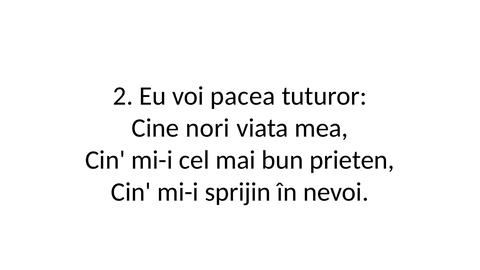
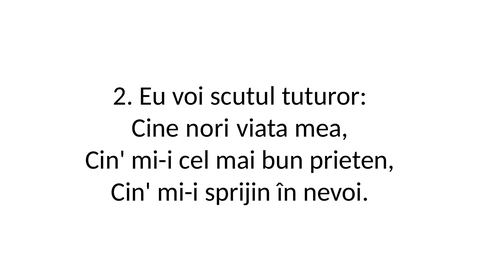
pacea: pacea -> scutul (243, 96)
